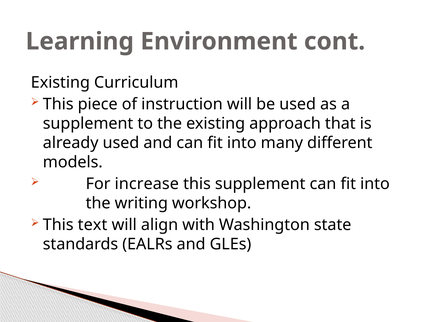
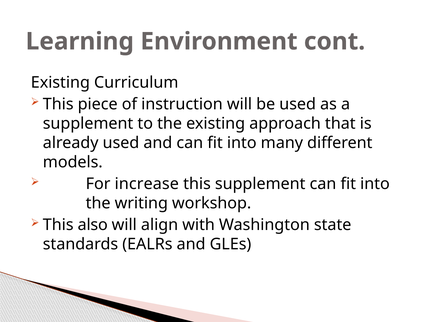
text: text -> also (93, 225)
